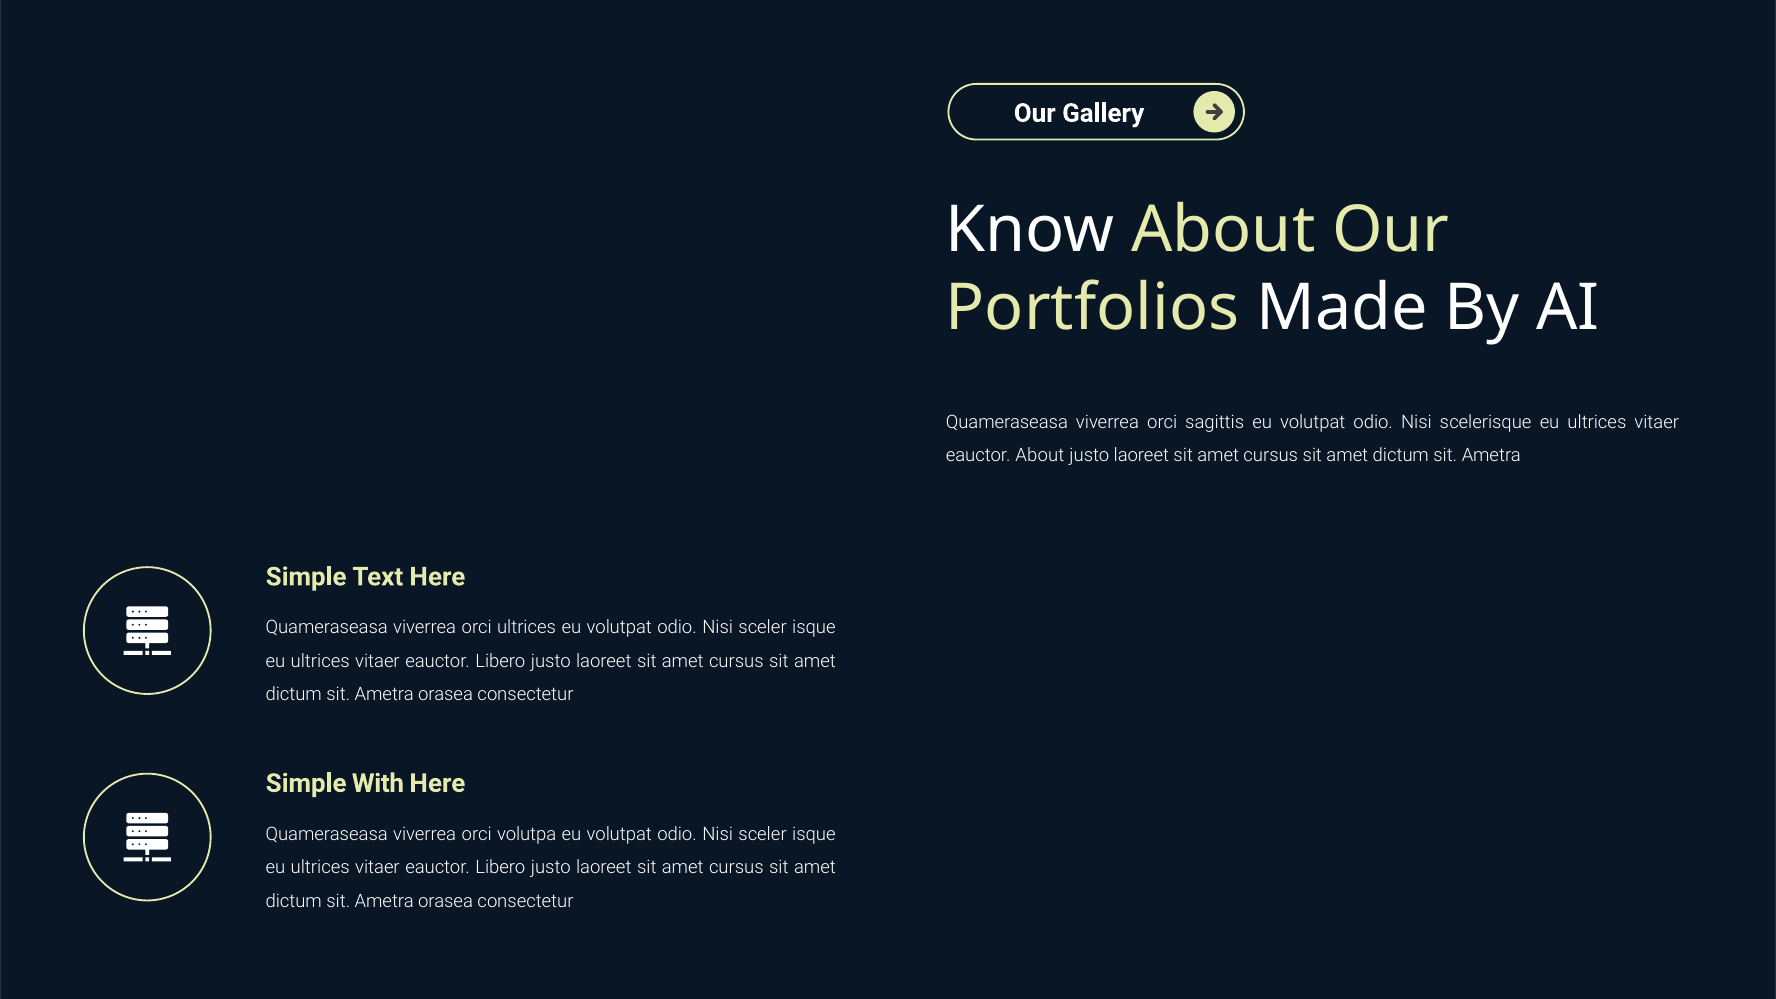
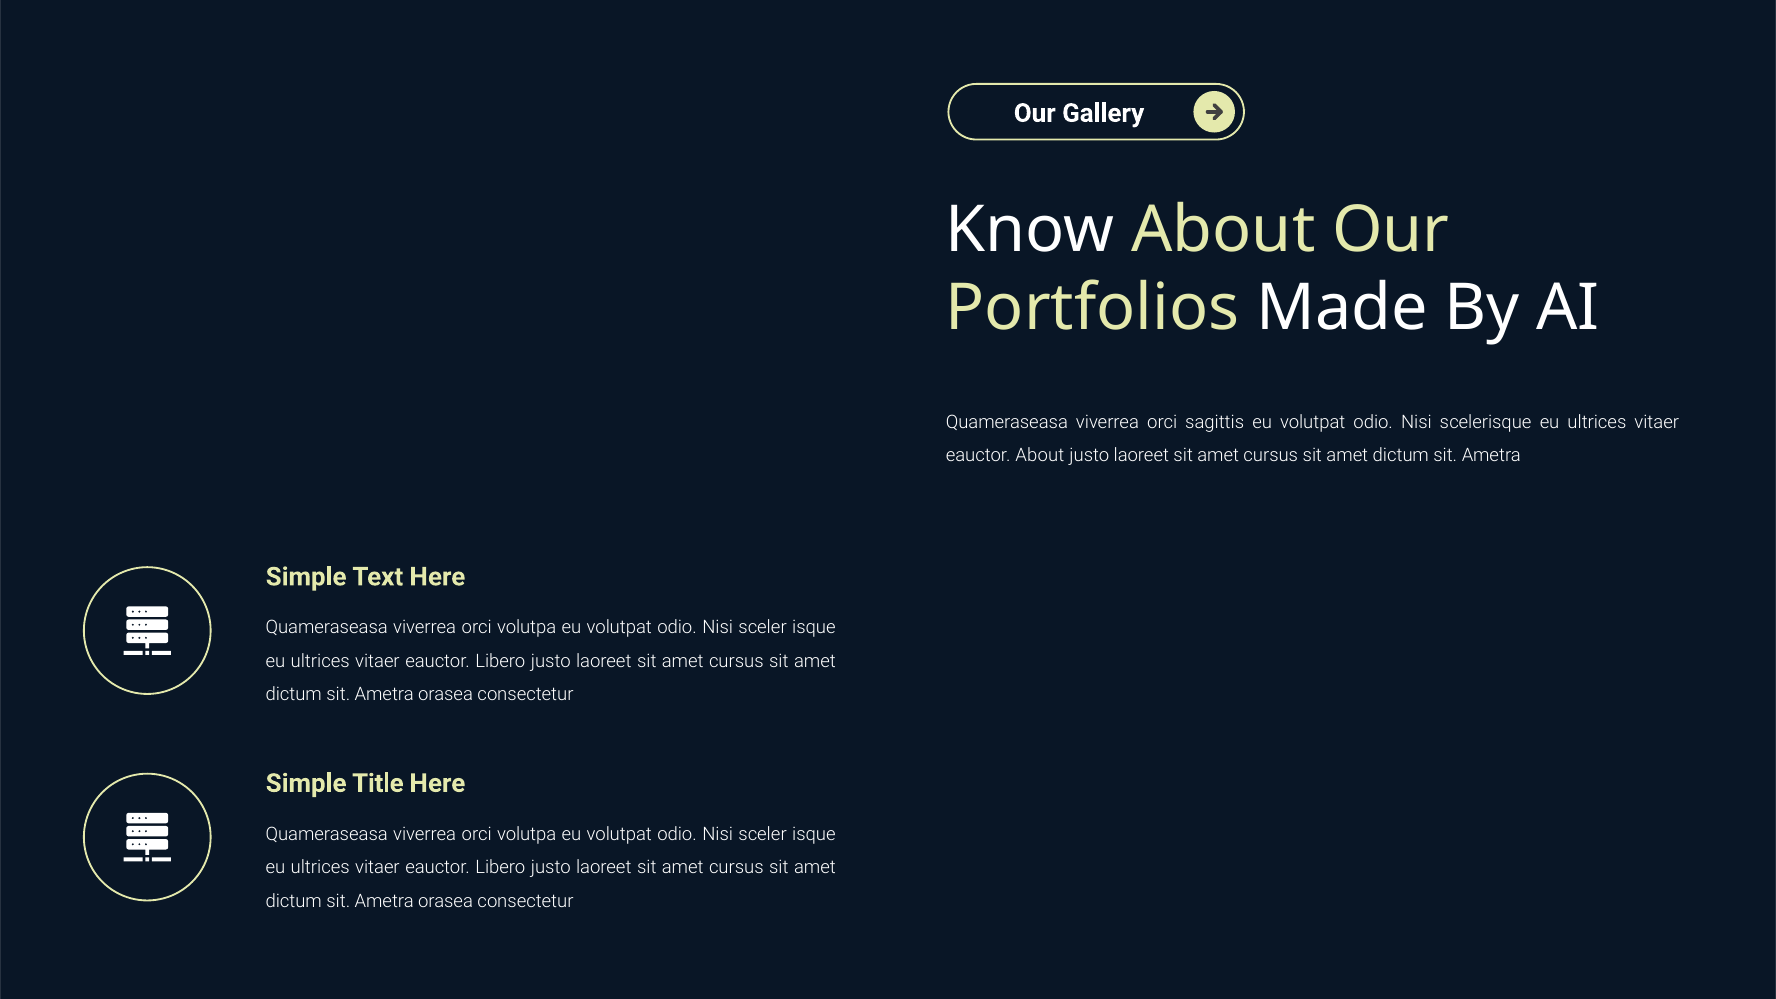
ultrices: ultrices -> volutpa (527, 628)
With: With -> Title (378, 783)
